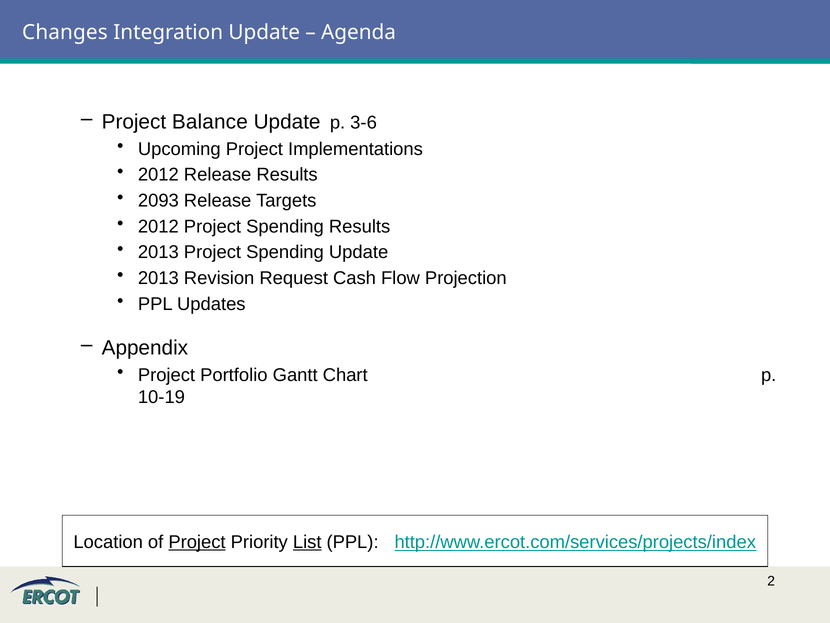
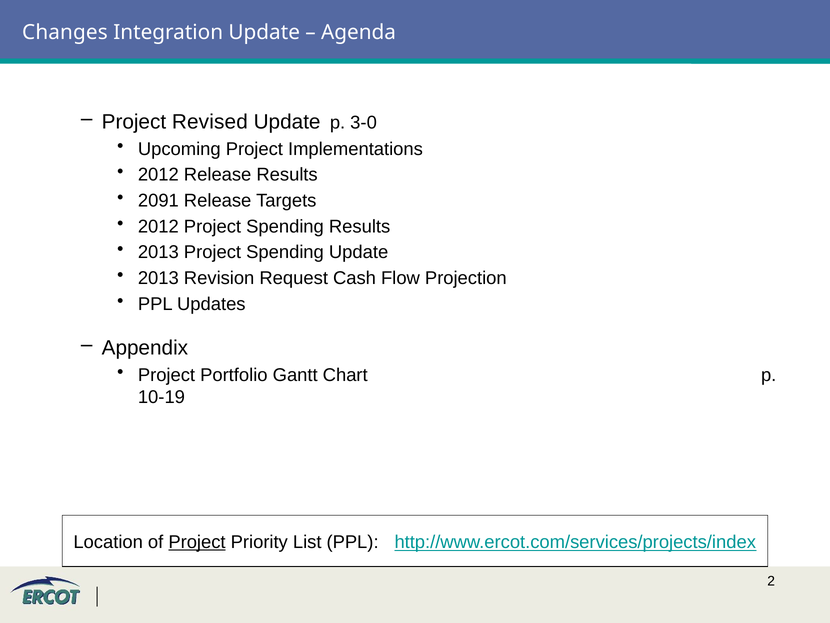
Balance: Balance -> Revised (210, 122)
3-6: 3-6 -> 3-0 (364, 123)
2093: 2093 -> 2091 (158, 200)
List underline: present -> none (307, 542)
